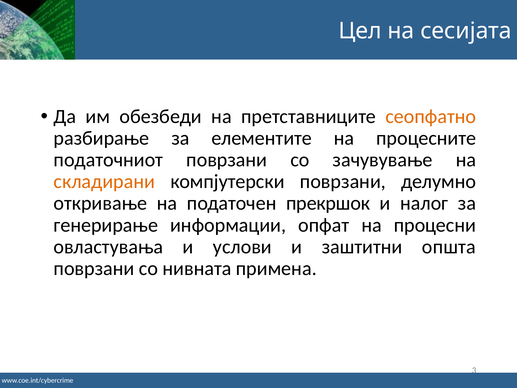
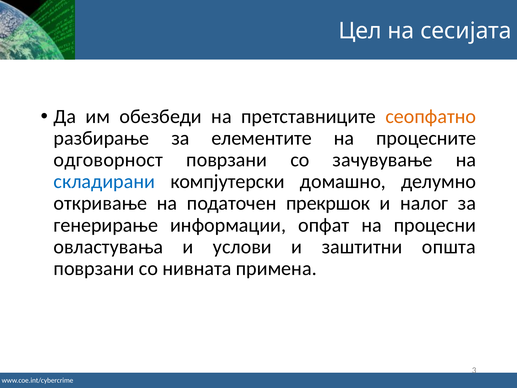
податочниот: податочниот -> одговорност (108, 160)
складирани colour: orange -> blue (104, 182)
компјутерски поврзани: поврзани -> домашно (343, 182)
